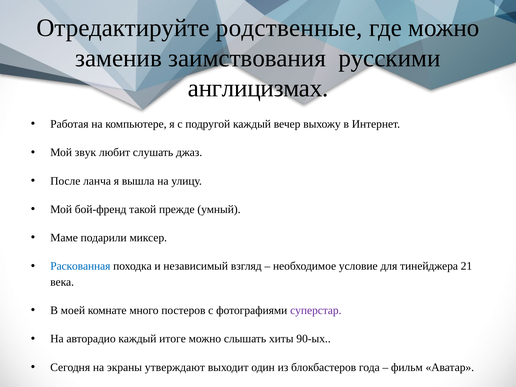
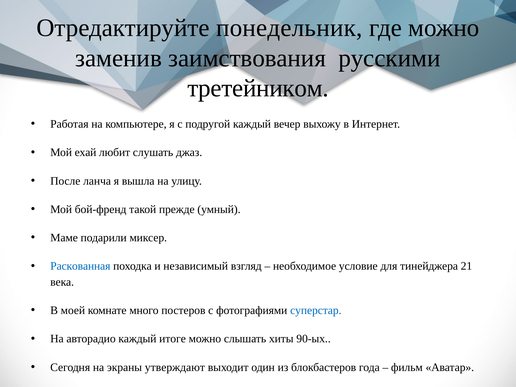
родственные: родственные -> понедельник (289, 28)
англицизмах: англицизмах -> третейником (258, 88)
звук: звук -> ехай (86, 153)
суперстар colour: purple -> blue (316, 310)
